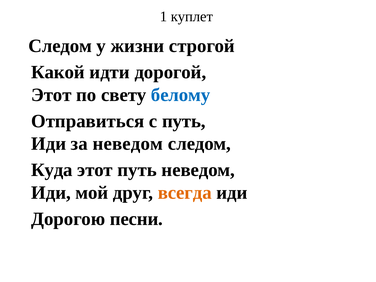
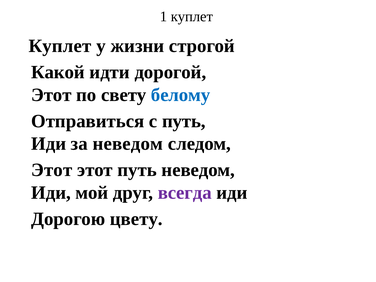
Следом: Следом -> Куплет (60, 46)
Куда: Куда -> Этот (52, 170)
всегда colour: orange -> purple (185, 193)
песни: песни -> цвету (136, 219)
